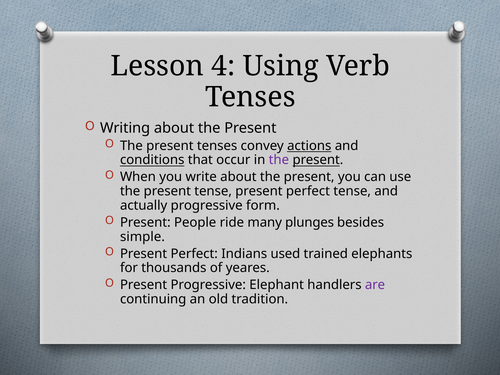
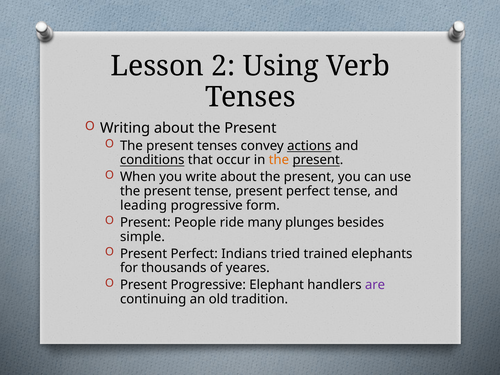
4: 4 -> 2 (223, 66)
the colour: purple -> orange (279, 160)
actually: actually -> leading (144, 205)
used: used -> tried (285, 254)
